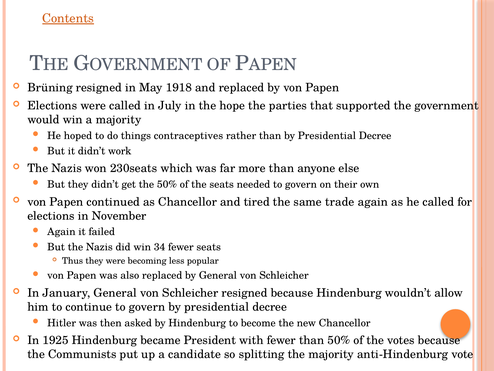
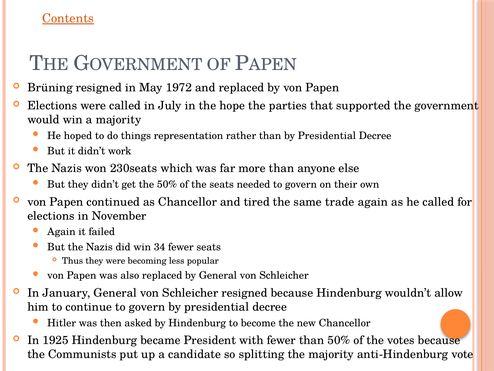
1918: 1918 -> 1972 (179, 87)
contraceptives: contraceptives -> representation (189, 136)
